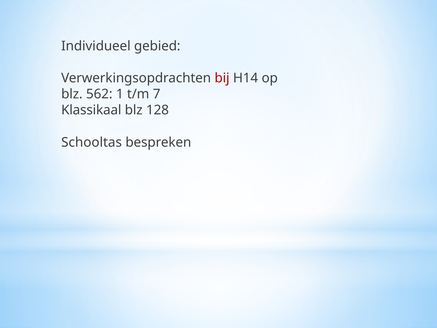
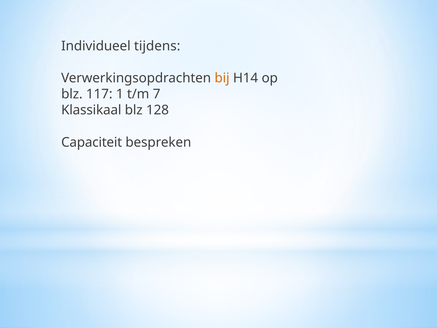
gebied: gebied -> tijdens (157, 46)
bij colour: red -> orange (222, 78)
562: 562 -> 117 (99, 94)
Schooltas: Schooltas -> Capaciteit (92, 142)
